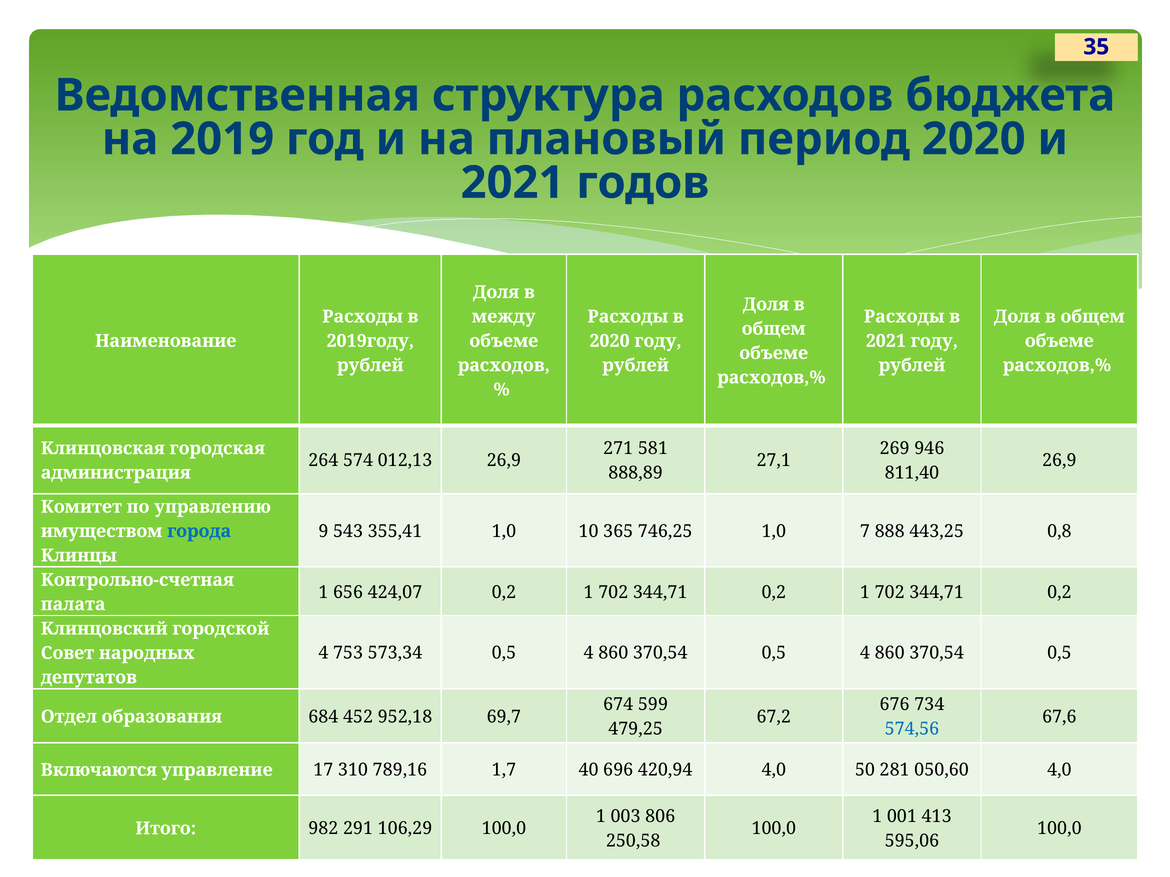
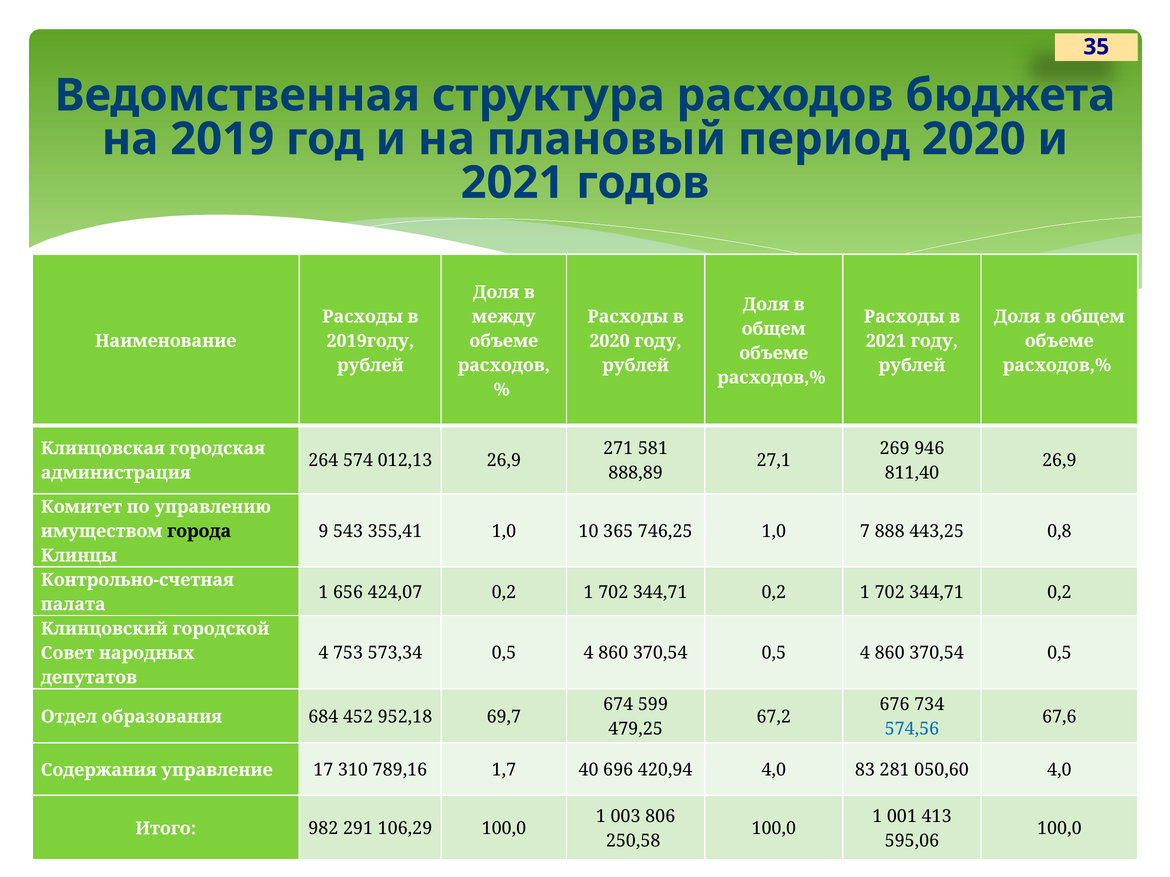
города colour: blue -> black (199, 531)
Включаются: Включаются -> Содержания (99, 770)
50: 50 -> 83 (865, 770)
